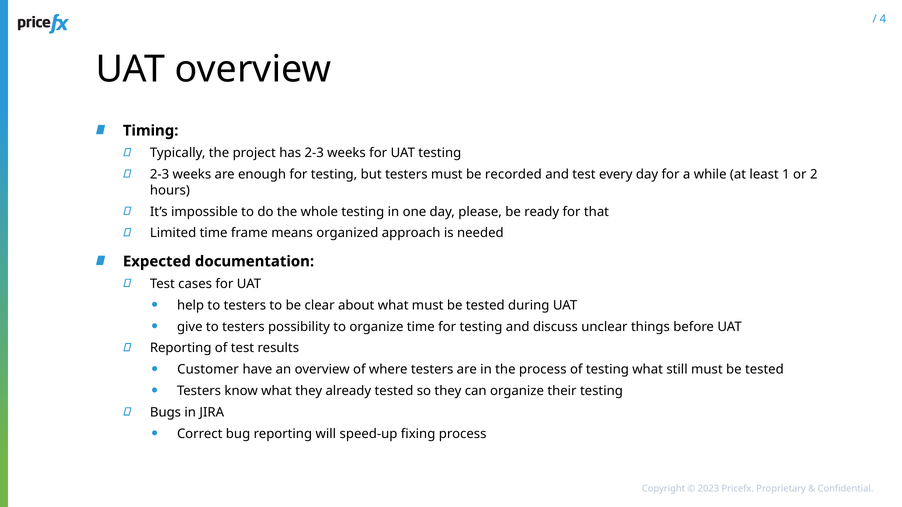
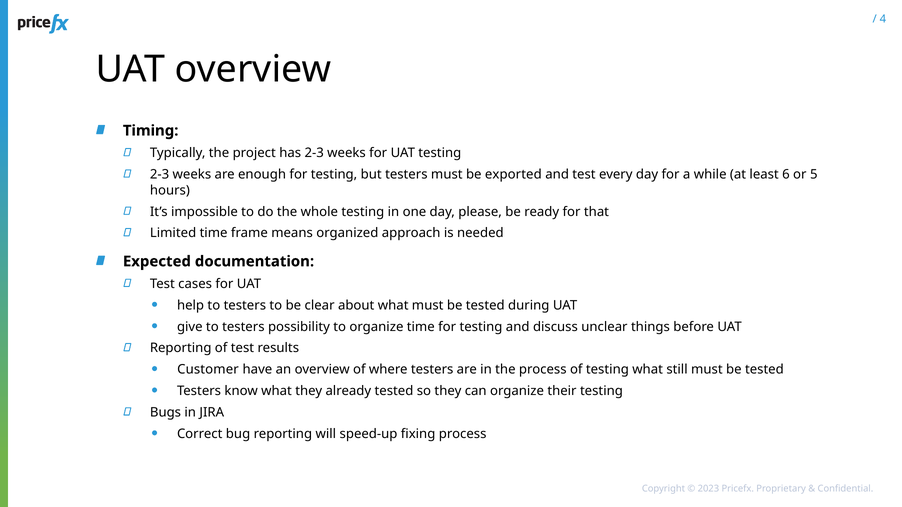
recorded: recorded -> exported (513, 175)
1: 1 -> 6 (786, 175)
2: 2 -> 5 (814, 175)
